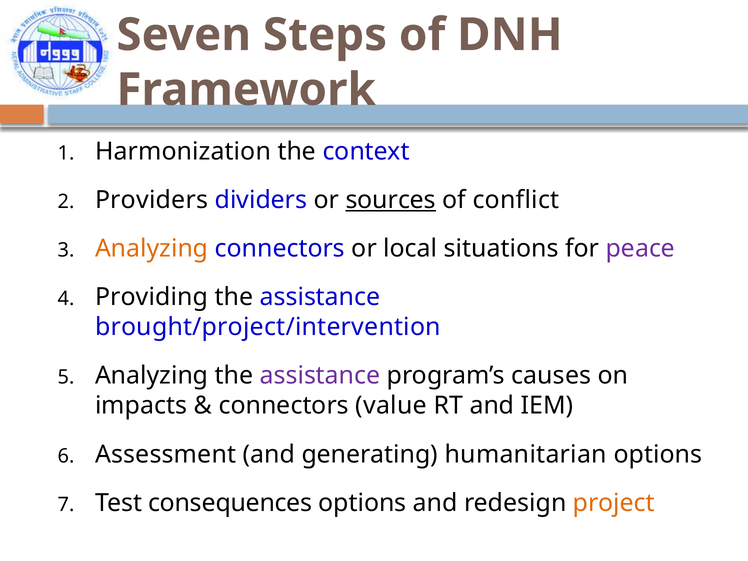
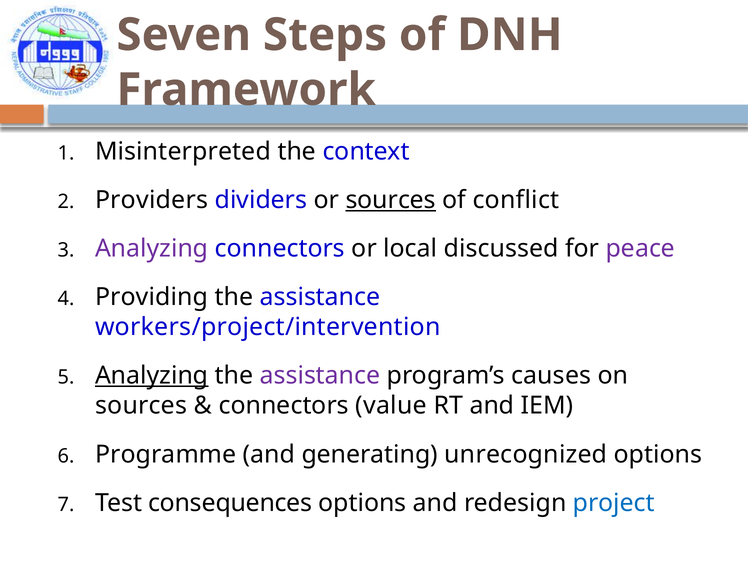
Harmonization: Harmonization -> Misinterpreted (183, 151)
Analyzing colour: orange -> purple (152, 249)
situations: situations -> discussed (501, 249)
brought/project/intervention: brought/project/intervention -> workers/project/intervention (268, 327)
Analyzing underline: none -> present (152, 376)
impacts: impacts -> sources (141, 406)
Assessment: Assessment -> Programme (166, 454)
humanitarian: humanitarian -> unrecognized (526, 454)
project colour: orange -> blue (614, 503)
